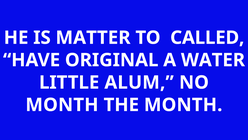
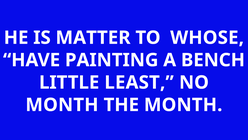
CALLED: CALLED -> WHOSE (207, 38)
ORIGINAL: ORIGINAL -> PAINTING (112, 60)
WATER: WATER -> BENCH (213, 60)
ALUM: ALUM -> LEAST (139, 82)
